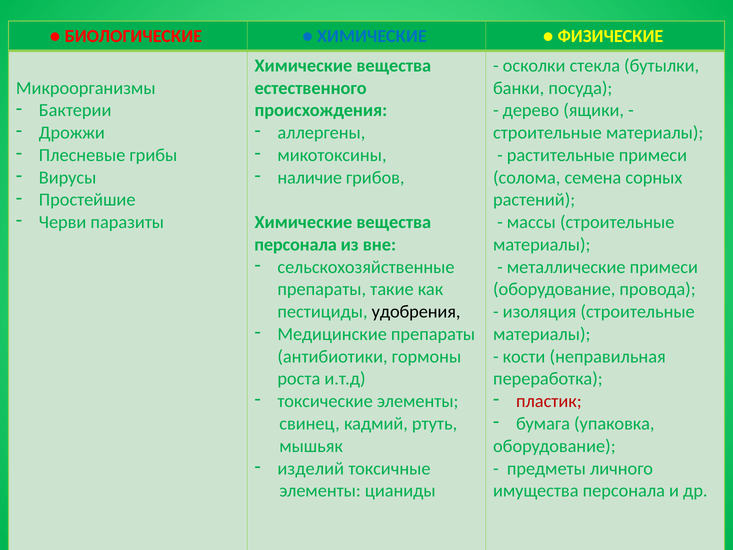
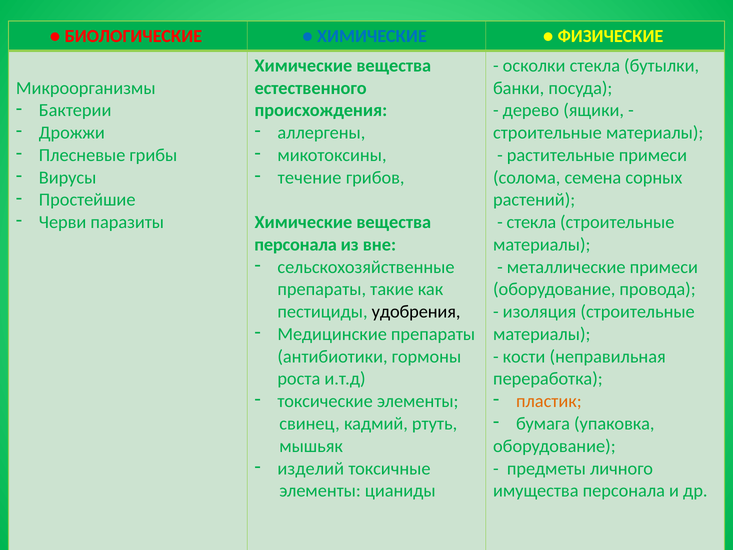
наличие: наличие -> течение (310, 177)
массы: массы -> стекла (531, 222)
пластик colour: red -> orange (549, 401)
